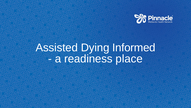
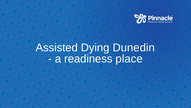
Informed: Informed -> Dunedin (134, 47)
